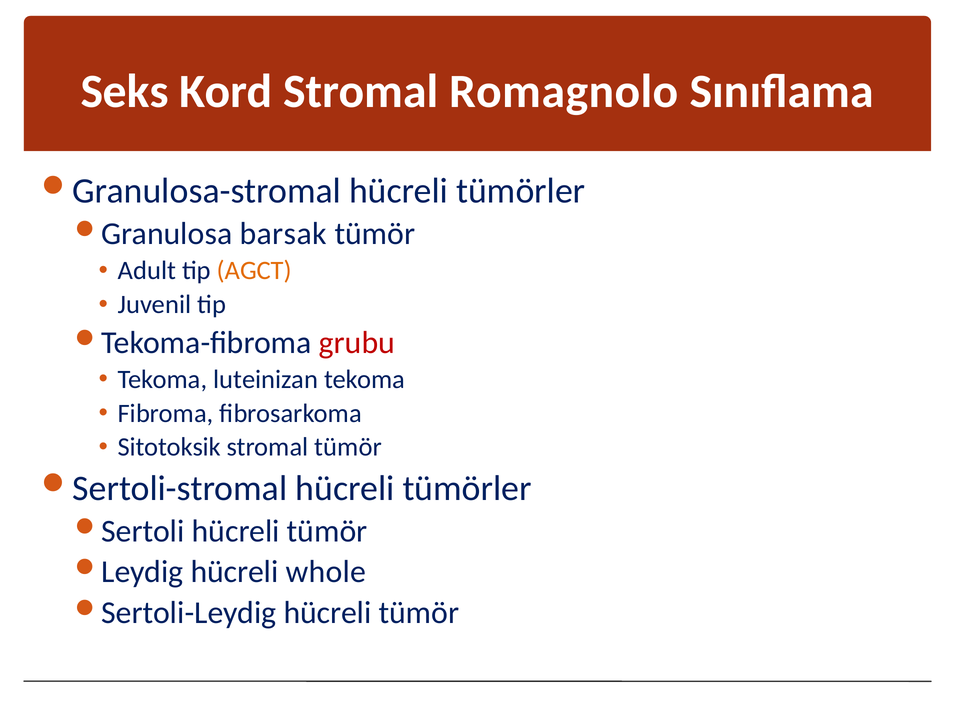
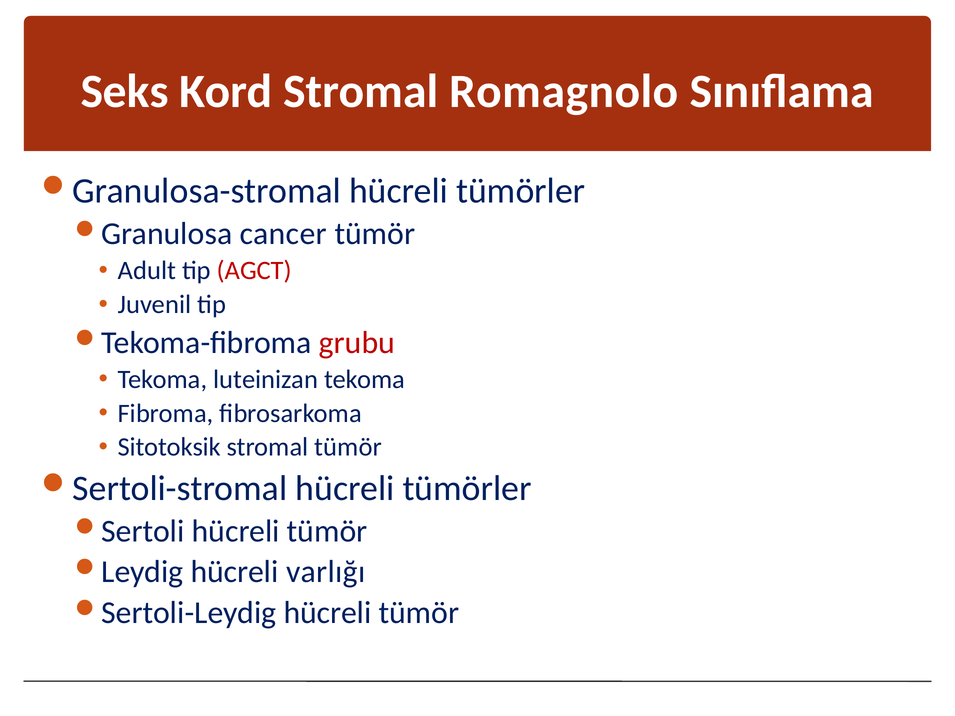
barsak: barsak -> cancer (283, 234)
AGCT colour: orange -> red (254, 271)
whole: whole -> varlığı (326, 572)
